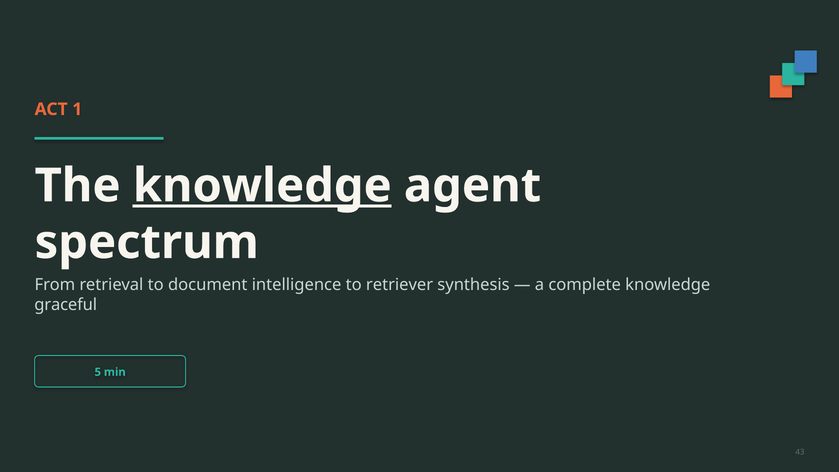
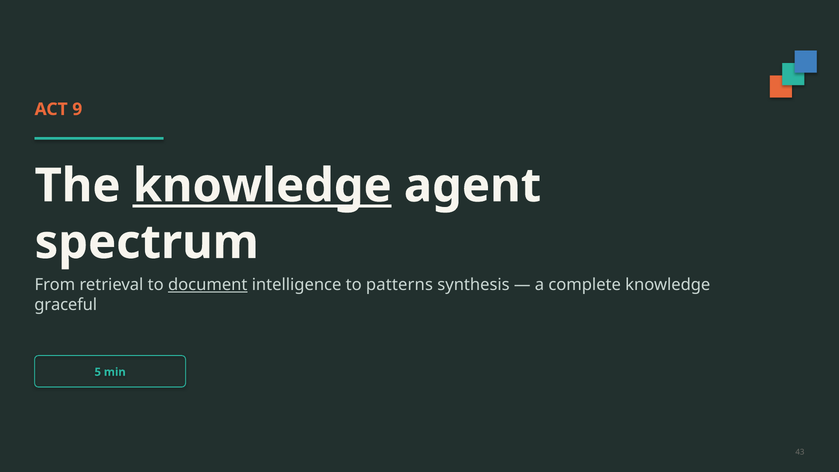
1: 1 -> 9 (77, 109)
document underline: none -> present (208, 285)
retriever: retriever -> patterns (399, 285)
